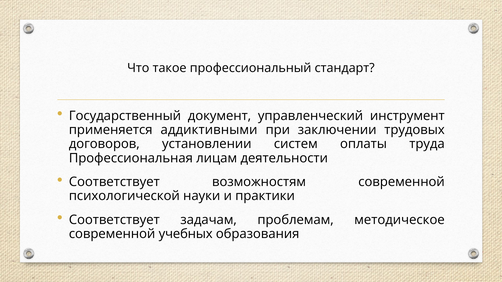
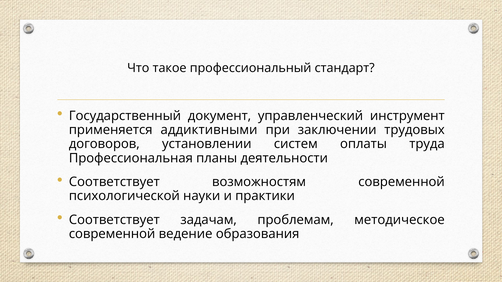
лицам: лицам -> планы (217, 158)
учебных: учебных -> ведение (186, 234)
